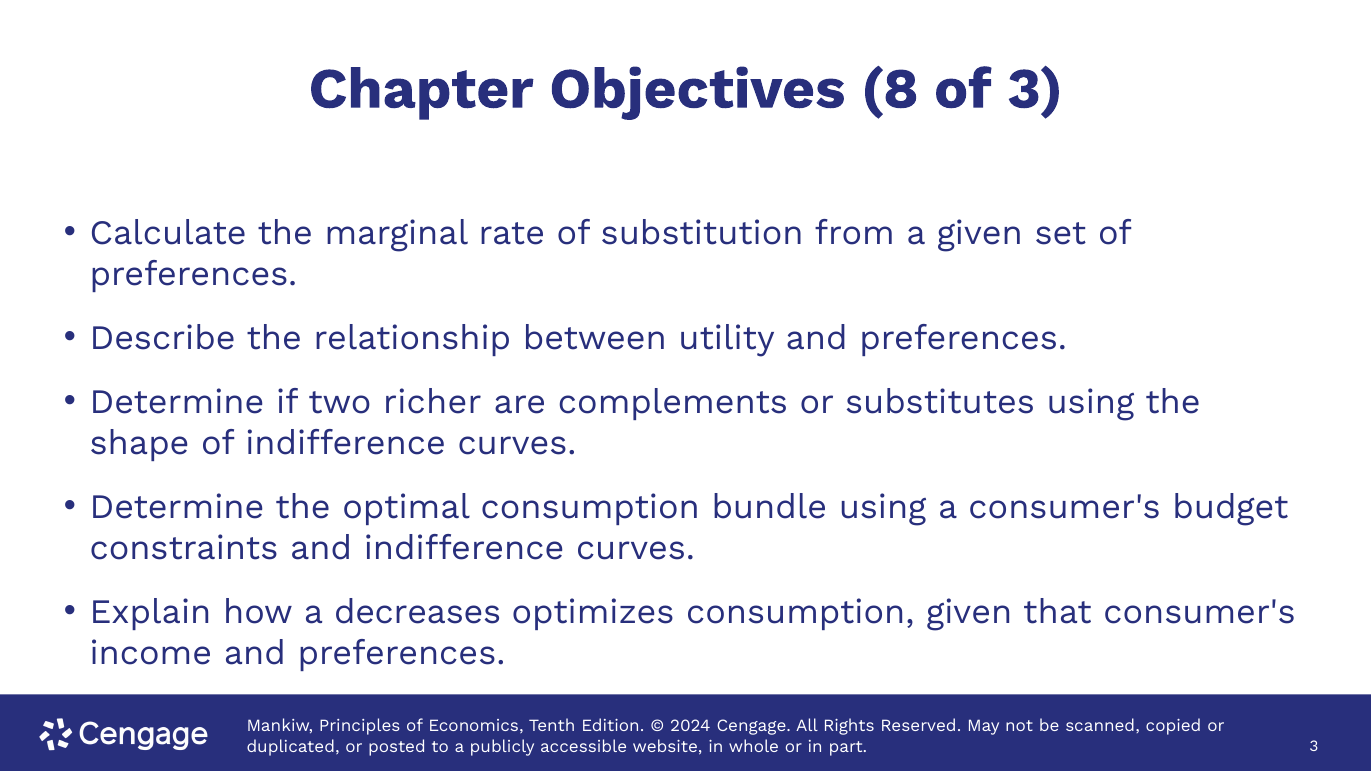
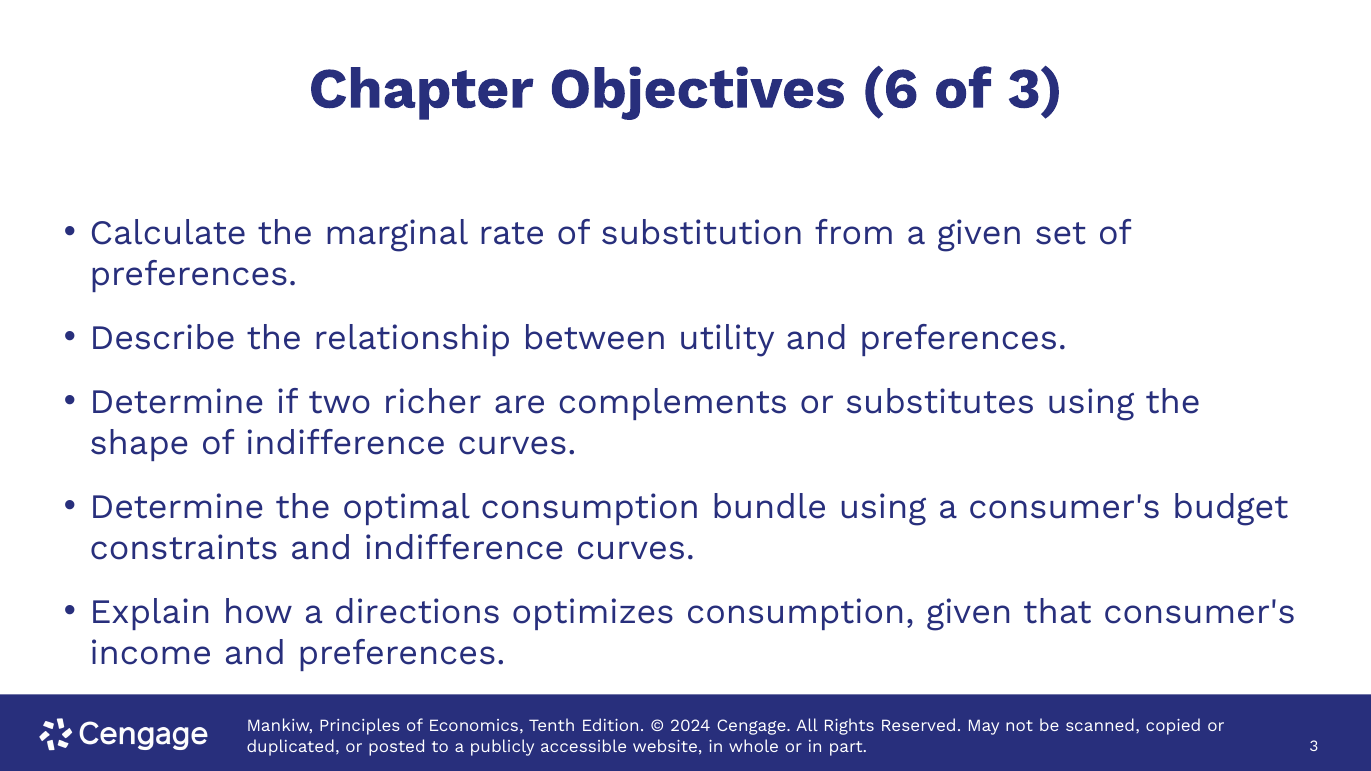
8: 8 -> 6 (890, 89)
decreases: decreases -> directions (417, 613)
